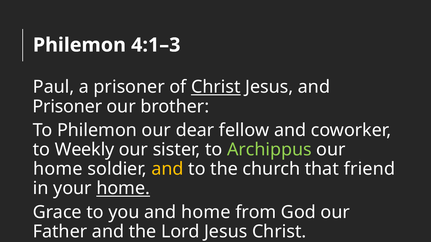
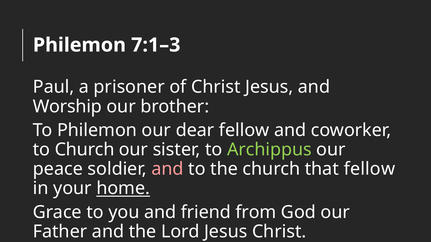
4:1–3: 4:1–3 -> 7:1–3 (156, 45)
Christ underline: present -> none (216, 87)
Prisoner: Prisoner -> Worship (67, 107)
to Weekly: Weekly -> Church (85, 150)
home: home -> peace (58, 169)
and colour: yellow -> pink (168, 169)
that friend: friend -> fellow (369, 169)
and home: home -> friend (206, 213)
